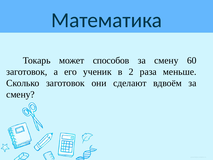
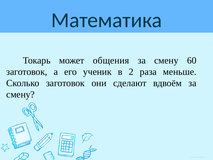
способов: способов -> общения (111, 60)
